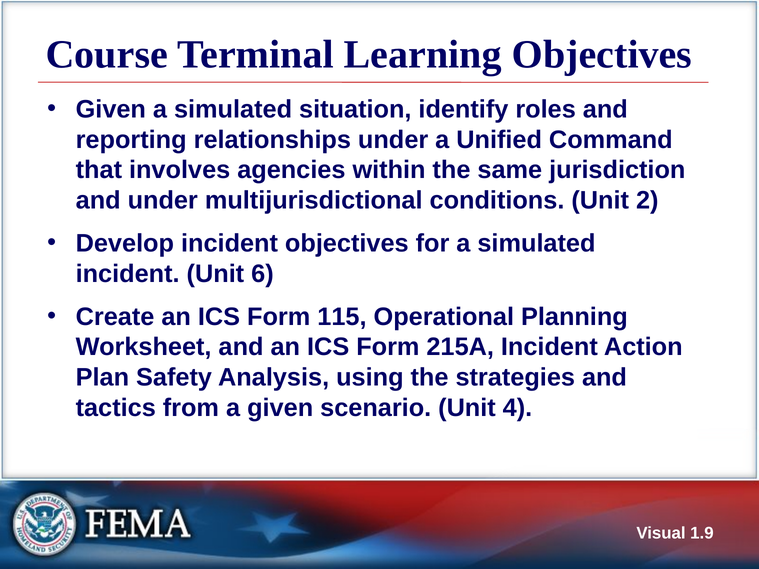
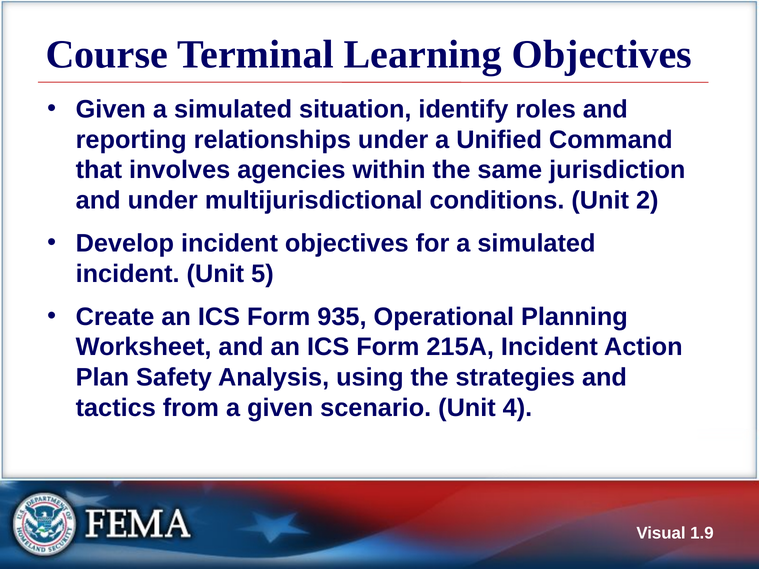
6: 6 -> 5 (262, 274)
115: 115 -> 935 (342, 317)
